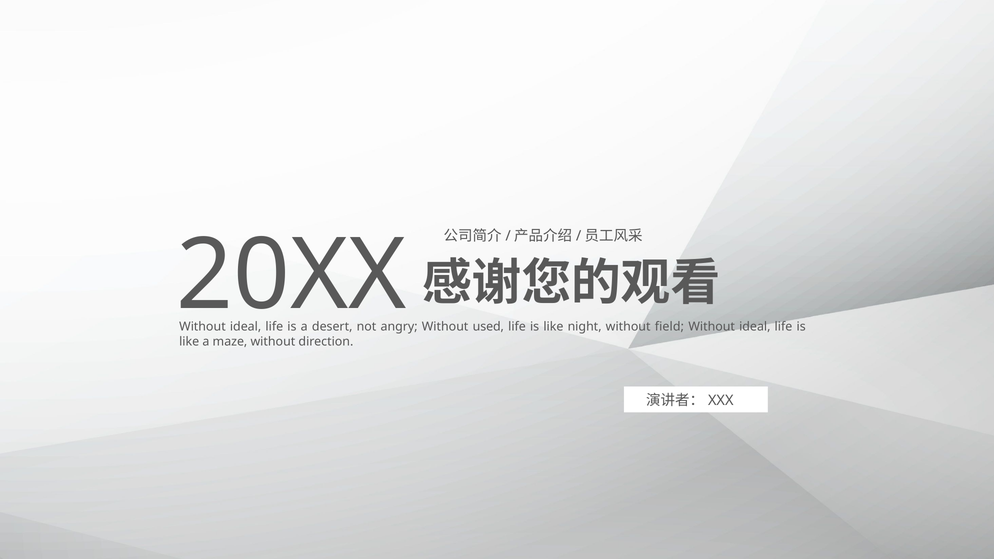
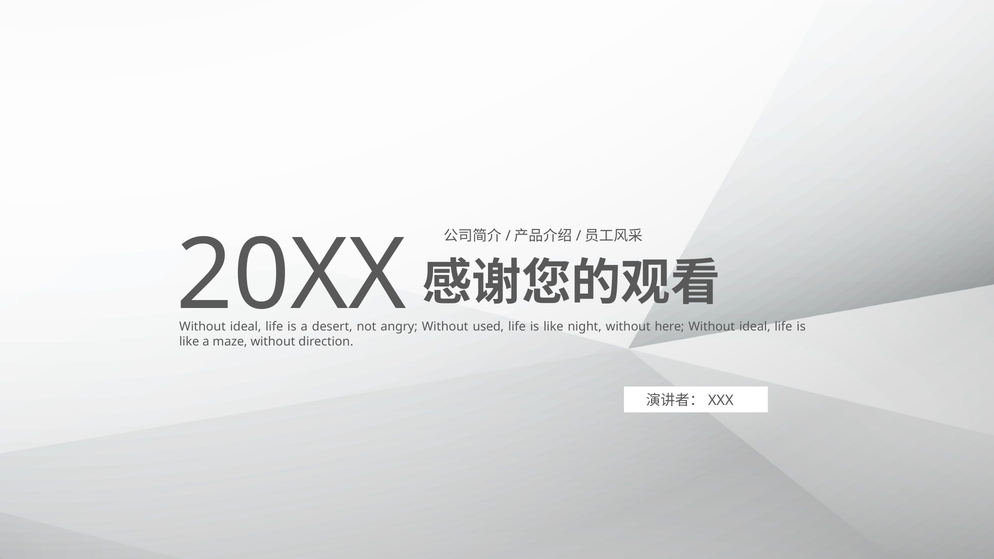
field: field -> here (670, 327)
